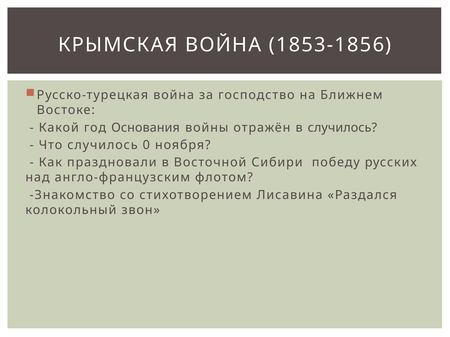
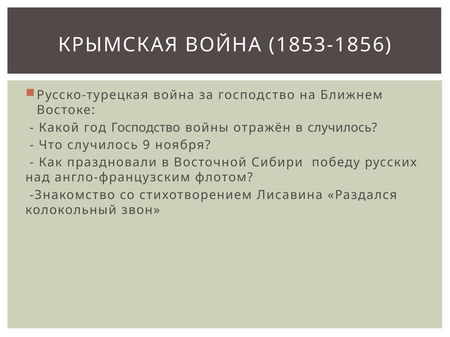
год Основания: Основания -> Господство (146, 128)
0: 0 -> 9 (146, 145)
